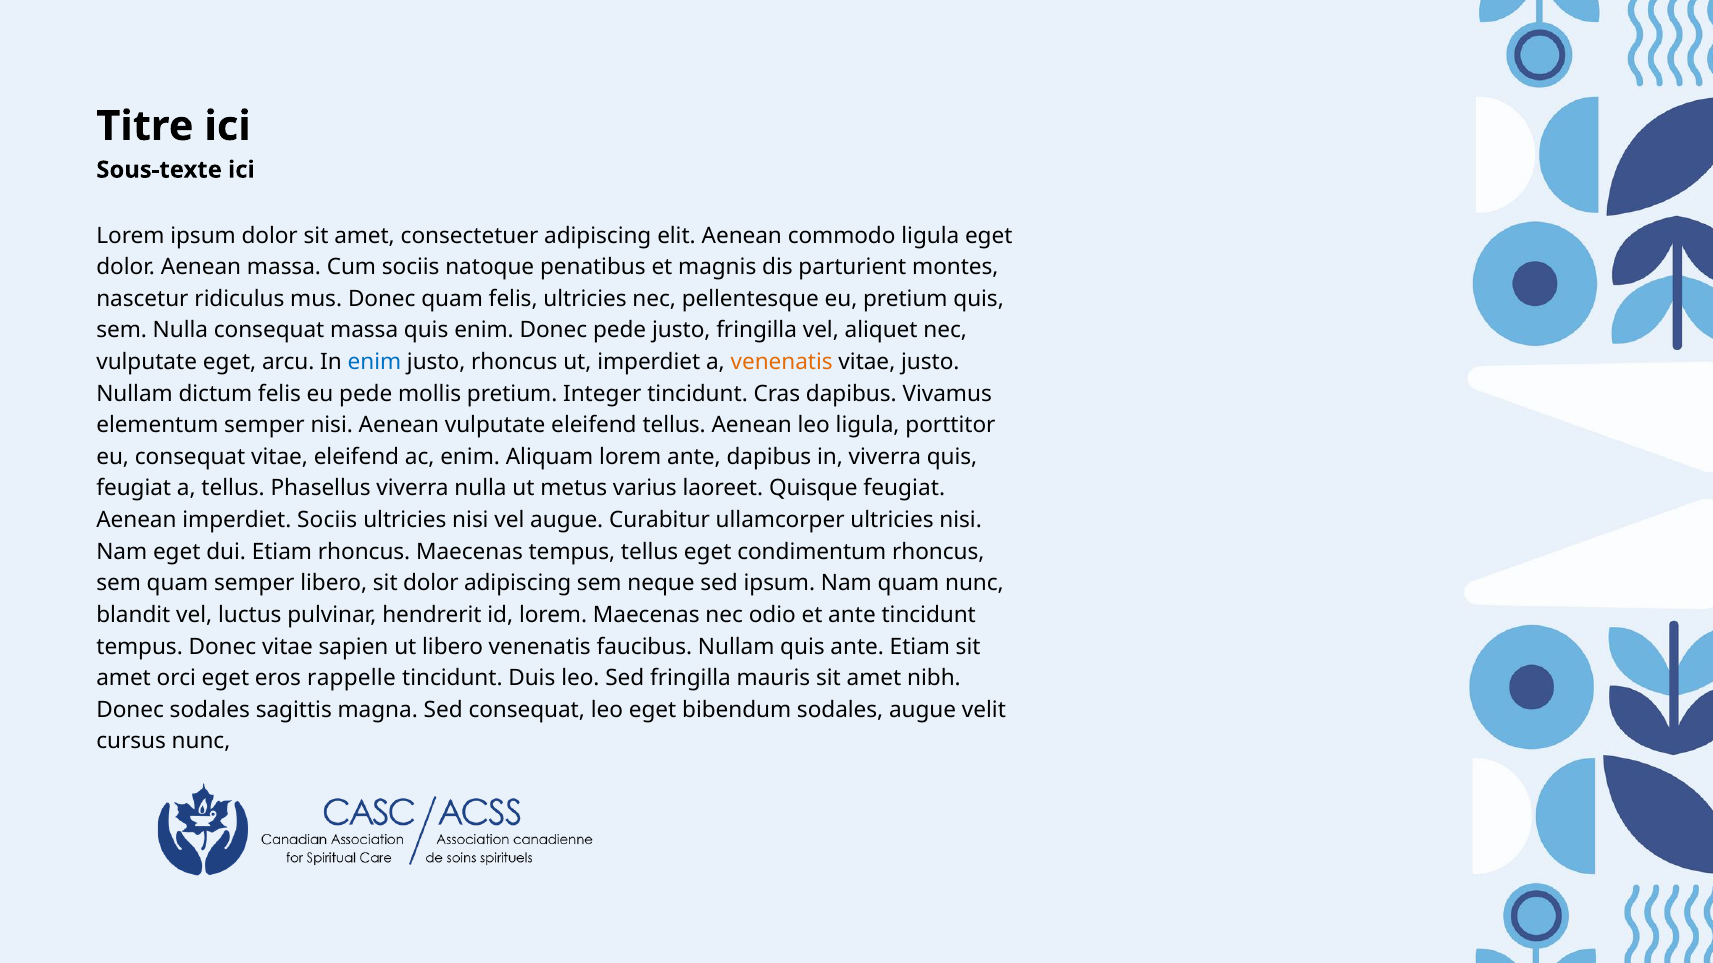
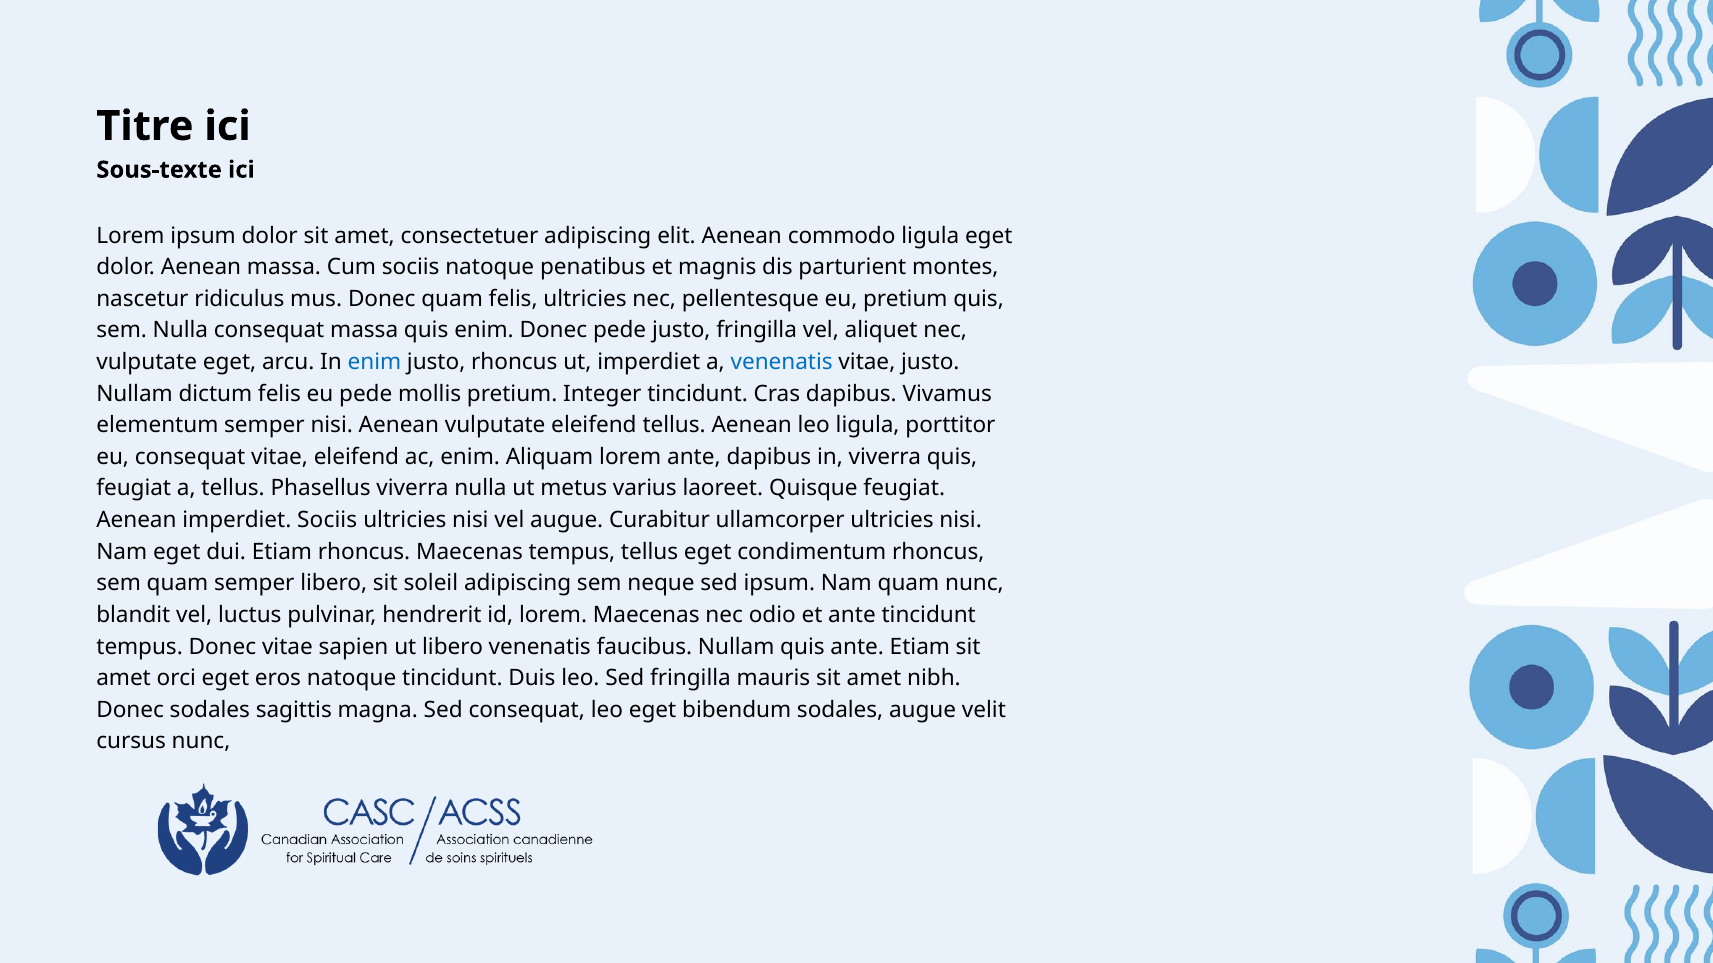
venenatis colour: orange -> blue (782, 362)
sit dolor: dolor -> soleil (431, 584)
eros rappelle: rappelle -> natoque (352, 679)
